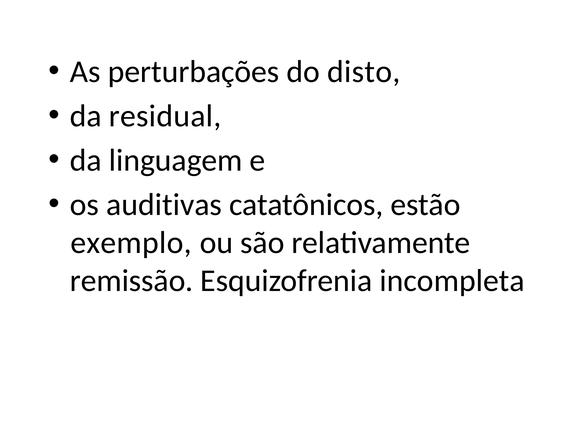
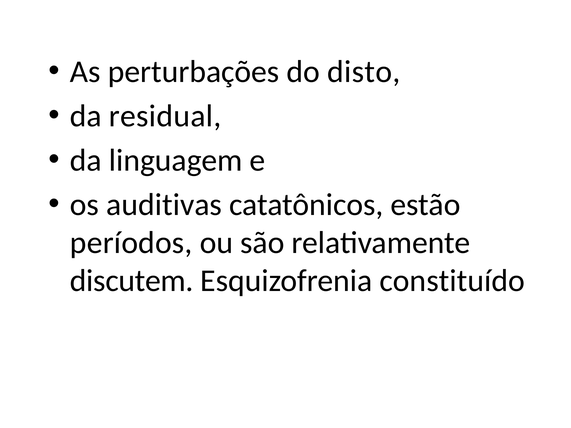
exemplo: exemplo -> períodos (131, 243)
remissão: remissão -> discutem (132, 281)
incompleta: incompleta -> constituído (452, 281)
